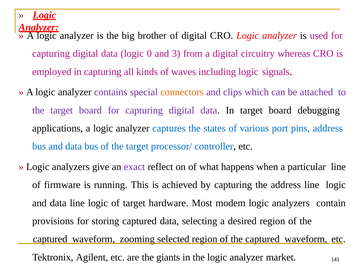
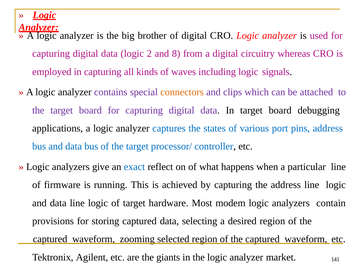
0: 0 -> 2 (149, 54)
3: 3 -> 8 (176, 54)
exact colour: purple -> blue (134, 167)
